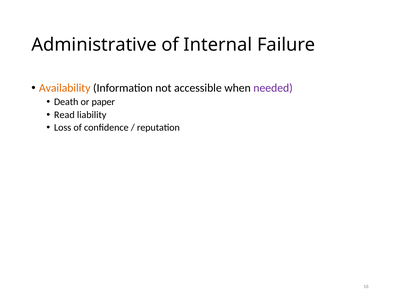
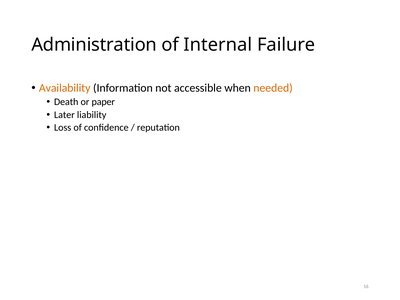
Administrative: Administrative -> Administration (94, 45)
needed colour: purple -> orange (273, 88)
Read: Read -> Later (64, 115)
